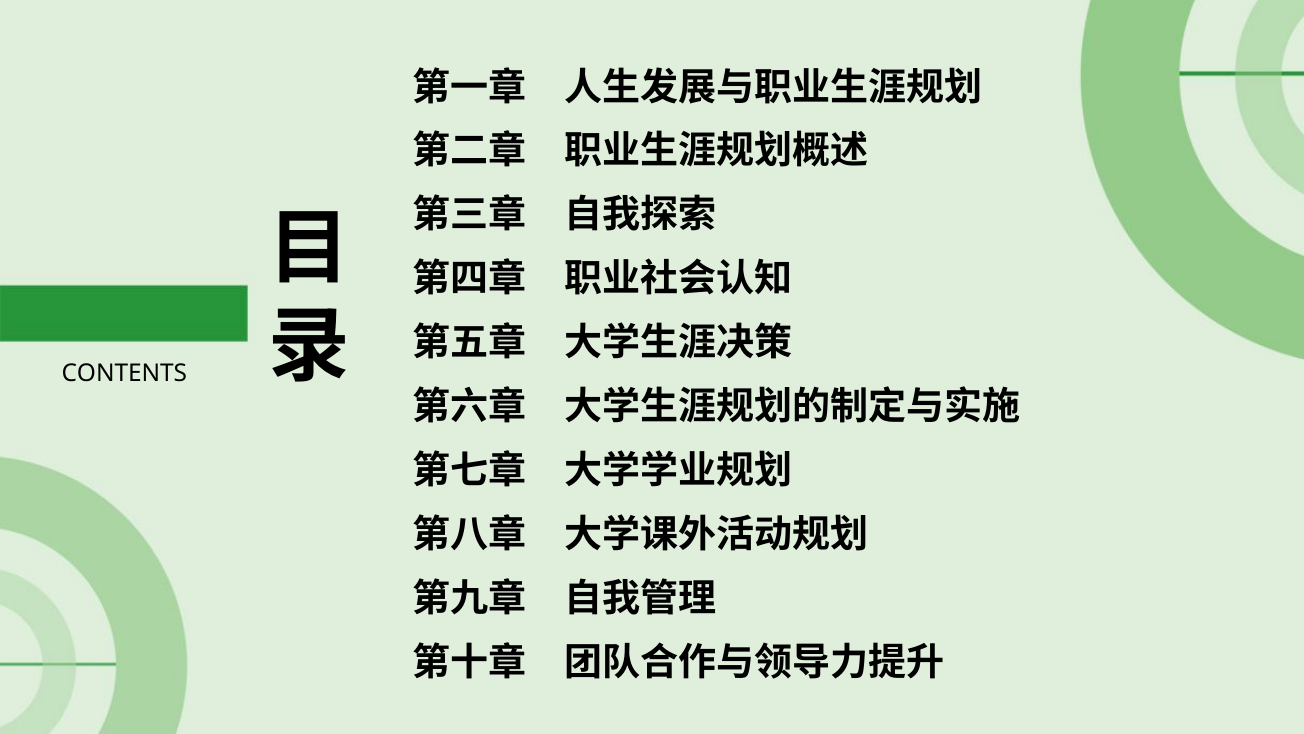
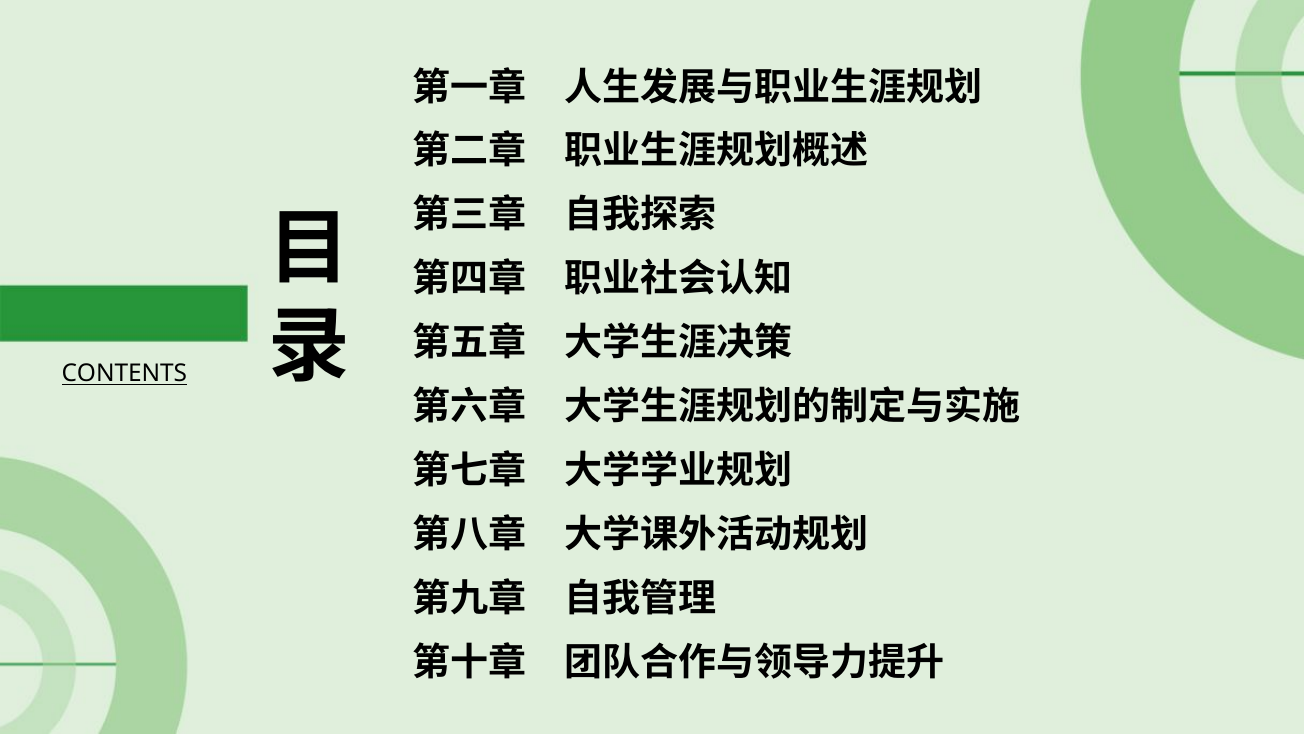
CONTENTS underline: none -> present (124, 374)
